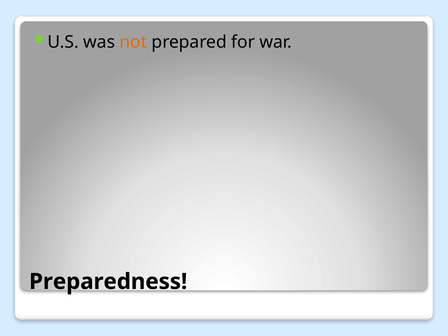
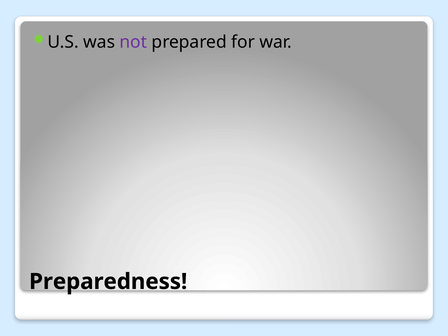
not colour: orange -> purple (133, 42)
